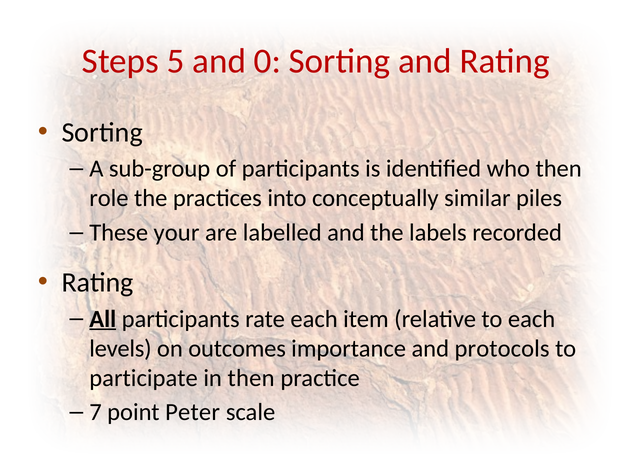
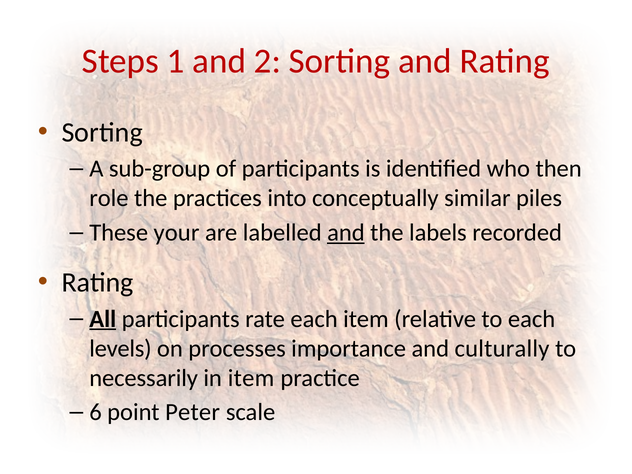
5: 5 -> 1 (176, 61)
0: 0 -> 2 (267, 61)
and underline: none -> present (346, 233)
outcomes: outcomes -> processes (237, 348)
protocols: protocols -> culturally (502, 348)
participate: participate -> necessarily (144, 378)
in then: then -> item (251, 378)
7: 7 -> 6 (95, 412)
